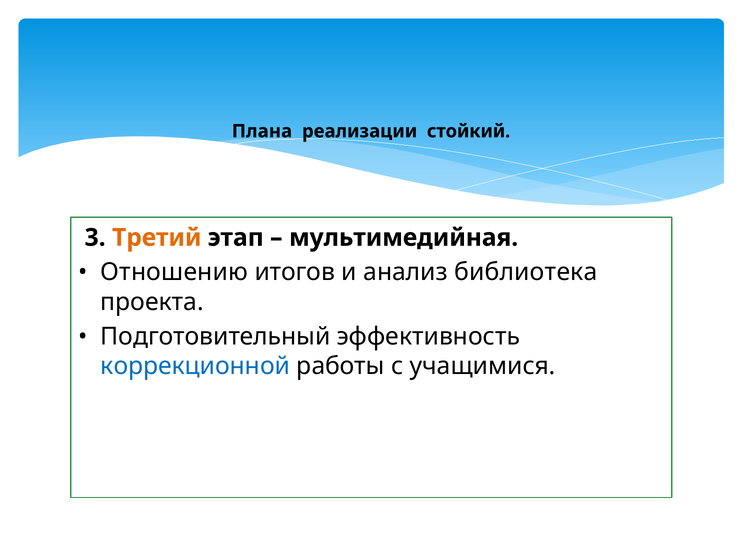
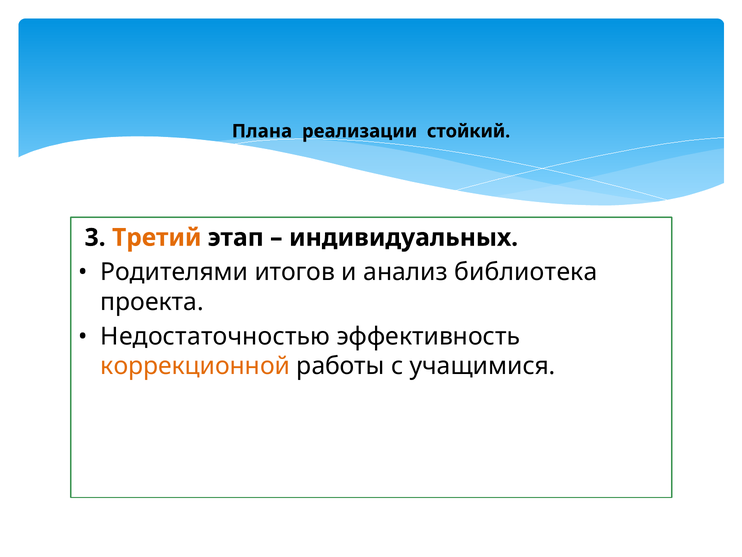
мультимедийная: мультимедийная -> индивидуальных (404, 237)
Отношению: Отношению -> Родителями (174, 272)
Подготовительный: Подготовительный -> Недостаточностью (215, 336)
коррекционной colour: blue -> orange (195, 366)
